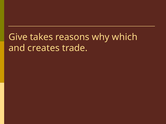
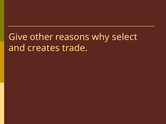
takes: takes -> other (41, 37)
which: which -> select (125, 37)
